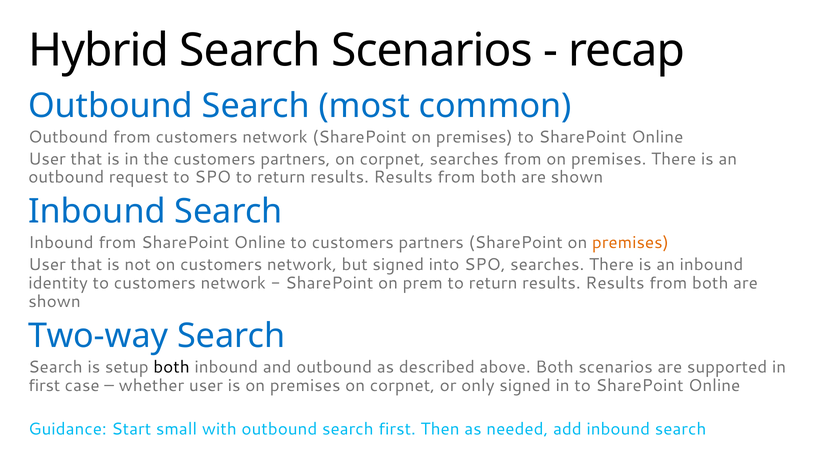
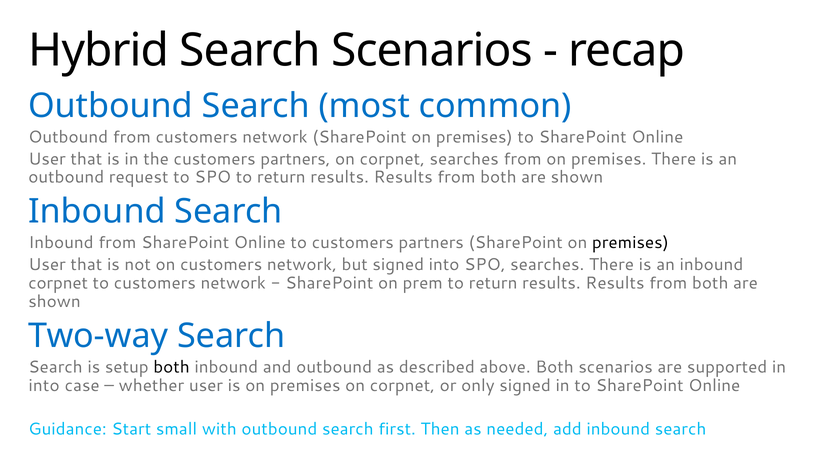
premises colour: orange -> black (630, 243)
identity: identity -> corpnet (58, 283)
first: first -> into (44, 386)
